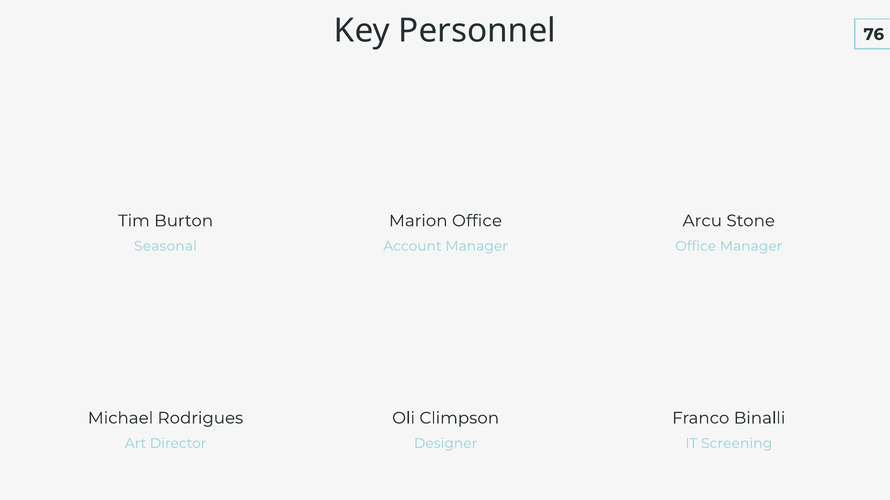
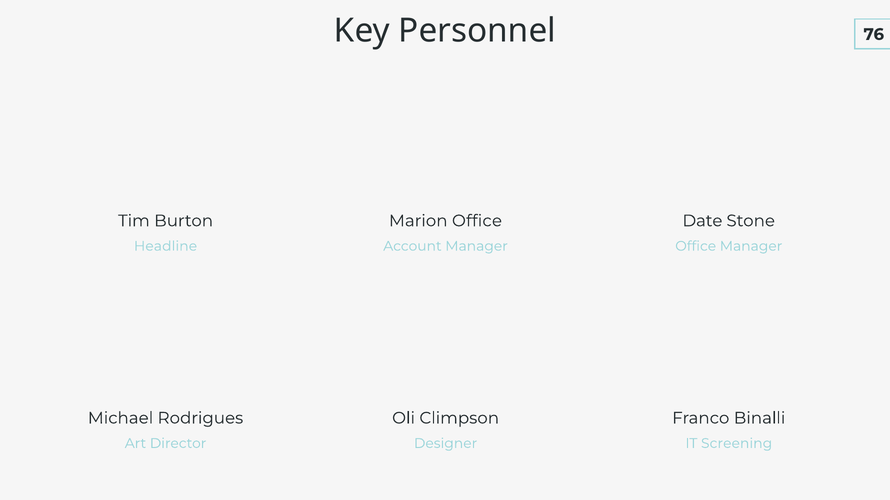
Arcu: Arcu -> Date (702, 221)
Seasonal: Seasonal -> Headline (166, 246)
